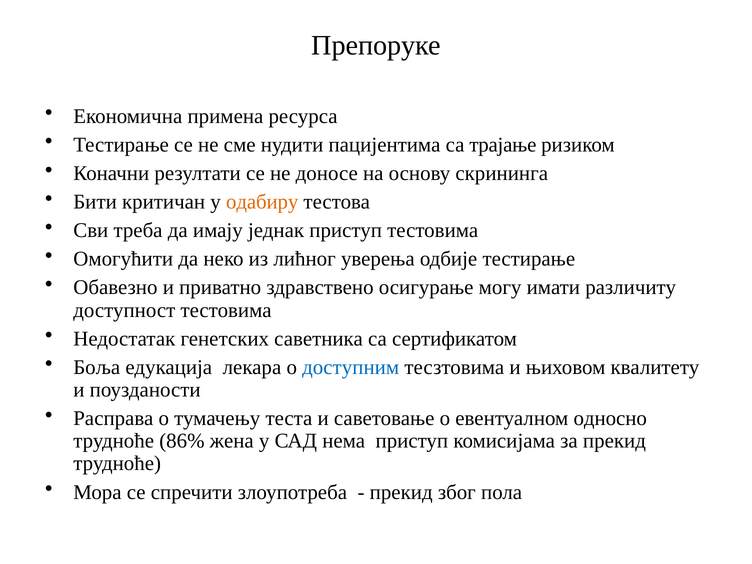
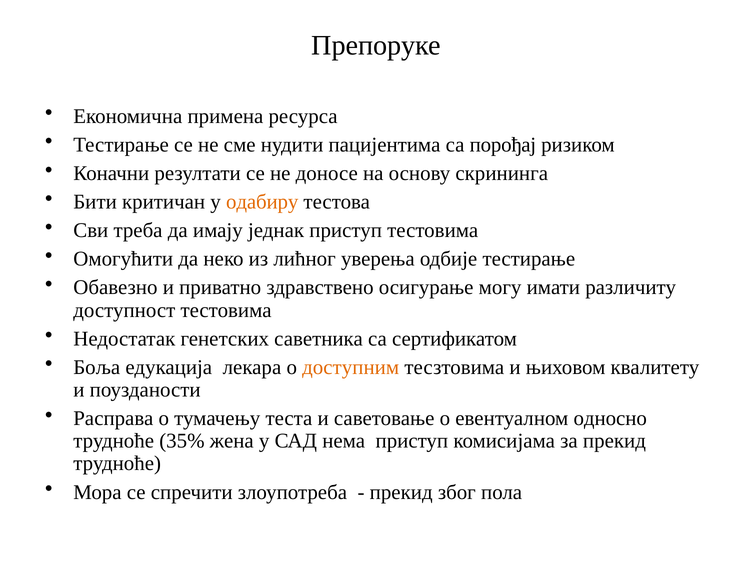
трајање: трајање -> порођај (503, 145)
доступним colour: blue -> orange (351, 367)
86%: 86% -> 35% (182, 441)
